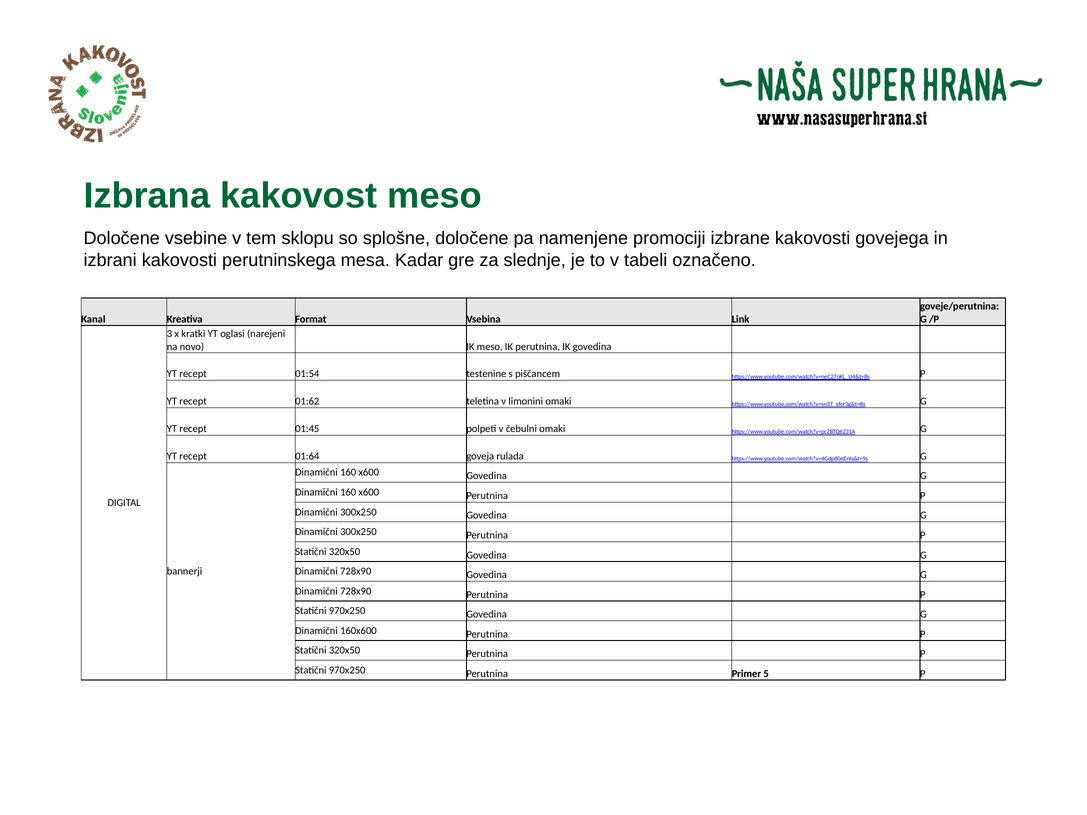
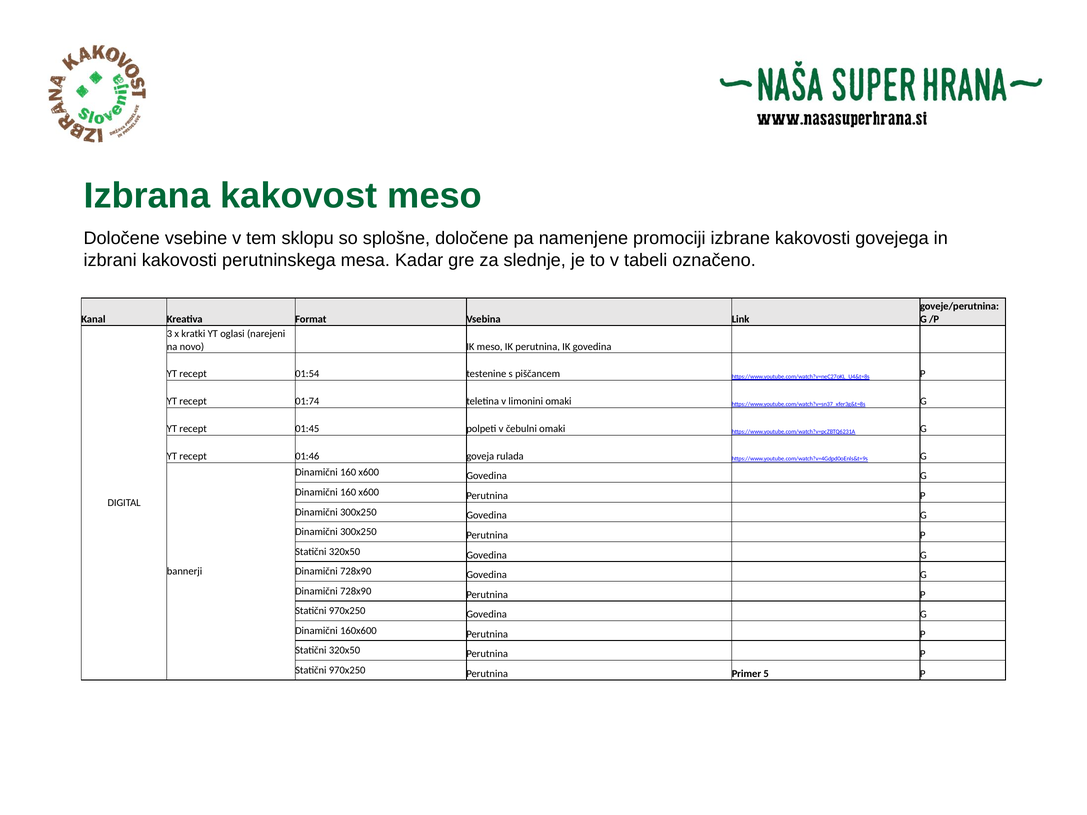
01:62: 01:62 -> 01:74 (307, 401)
01:64: 01:64 -> 01:46 (307, 456)
